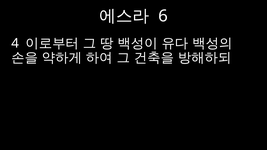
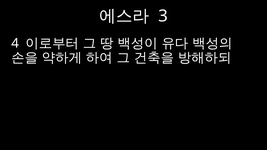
6: 6 -> 3 (163, 16)
